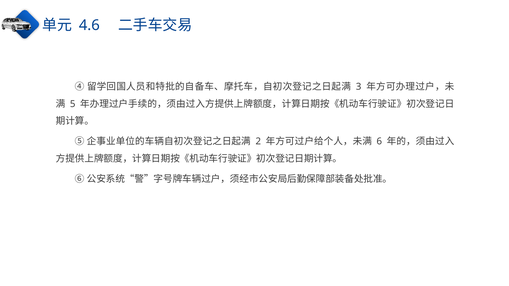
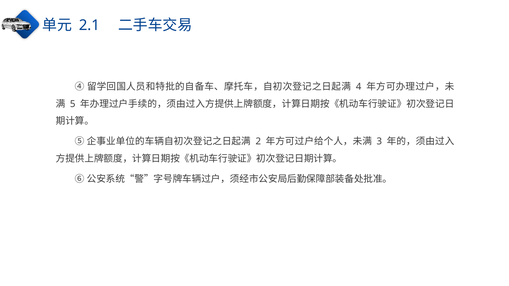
4.6: 4.6 -> 2.1 (89, 25)
3: 3 -> 4 (359, 87)
6: 6 -> 3 (379, 142)
